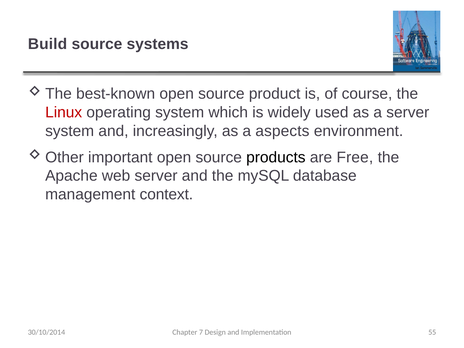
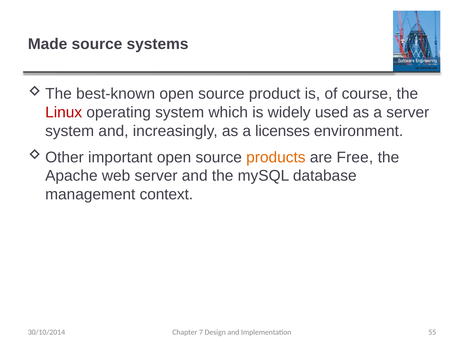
Build: Build -> Made (48, 44)
aspects: aspects -> licenses (283, 131)
products colour: black -> orange (276, 157)
